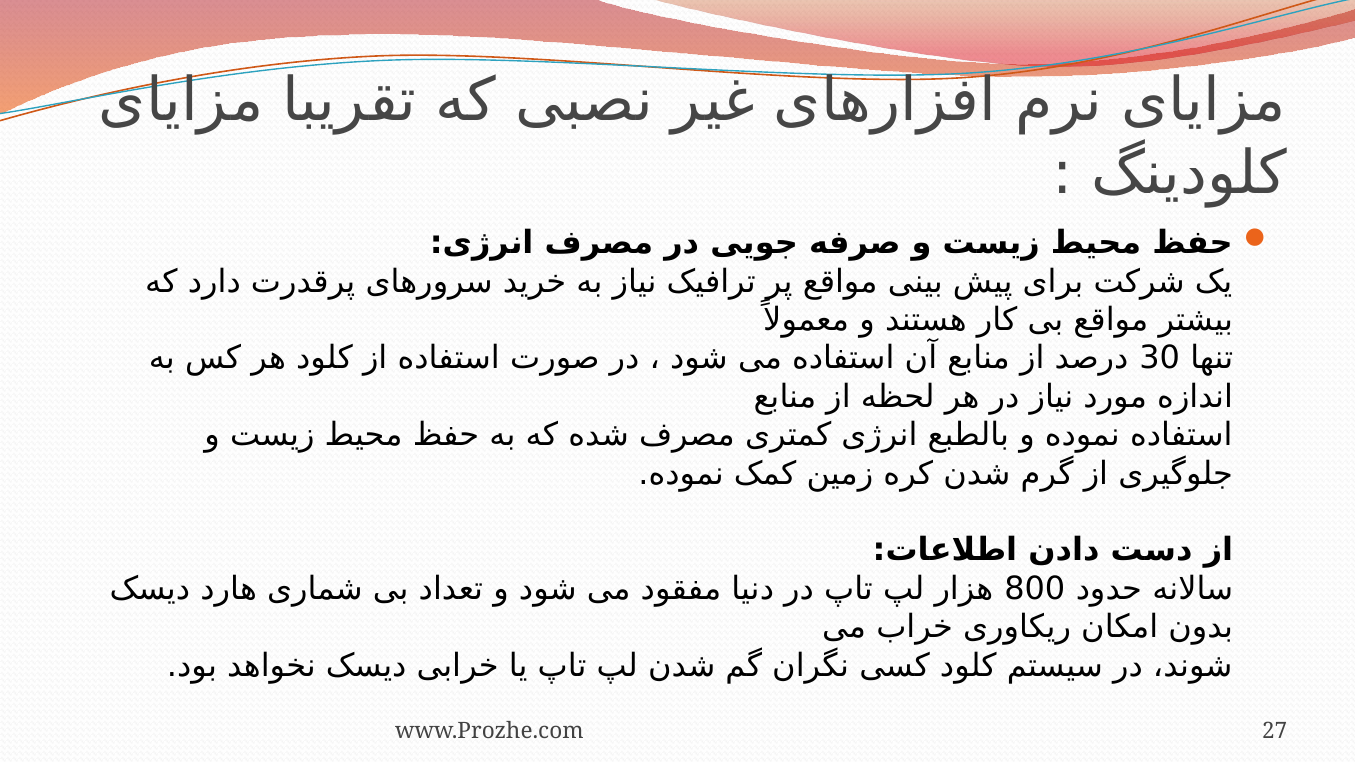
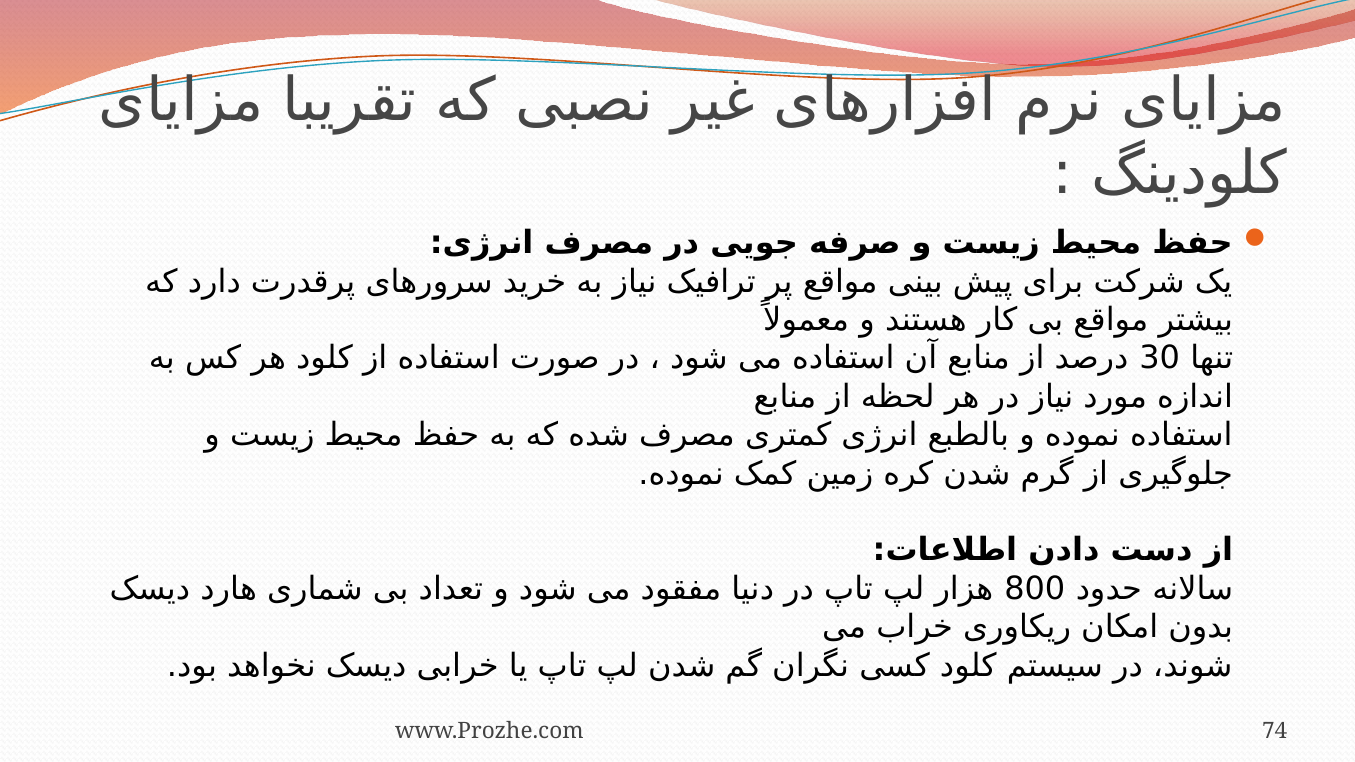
27: 27 -> 74 (1275, 731)
